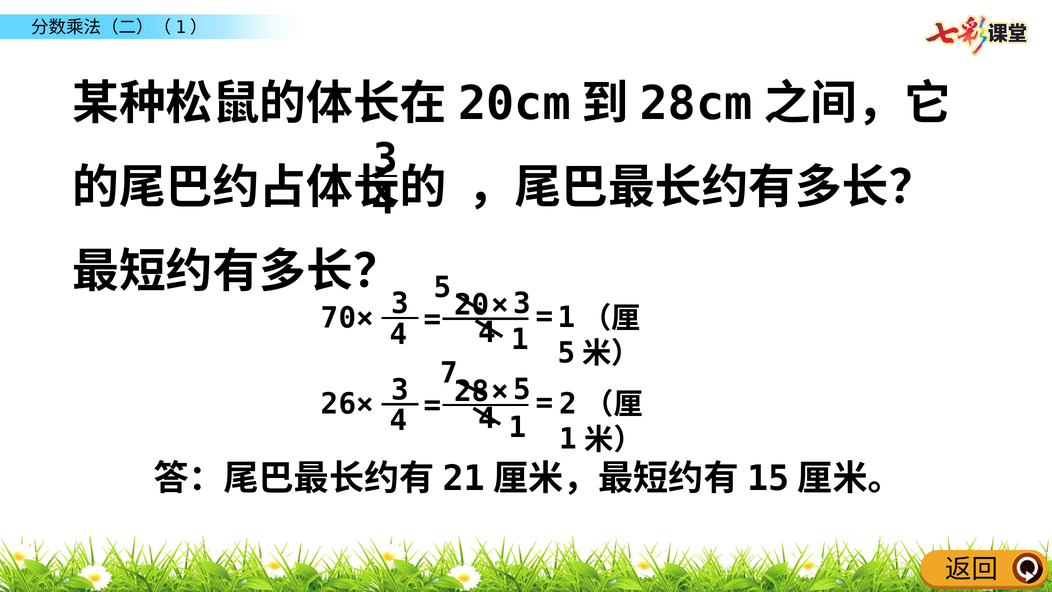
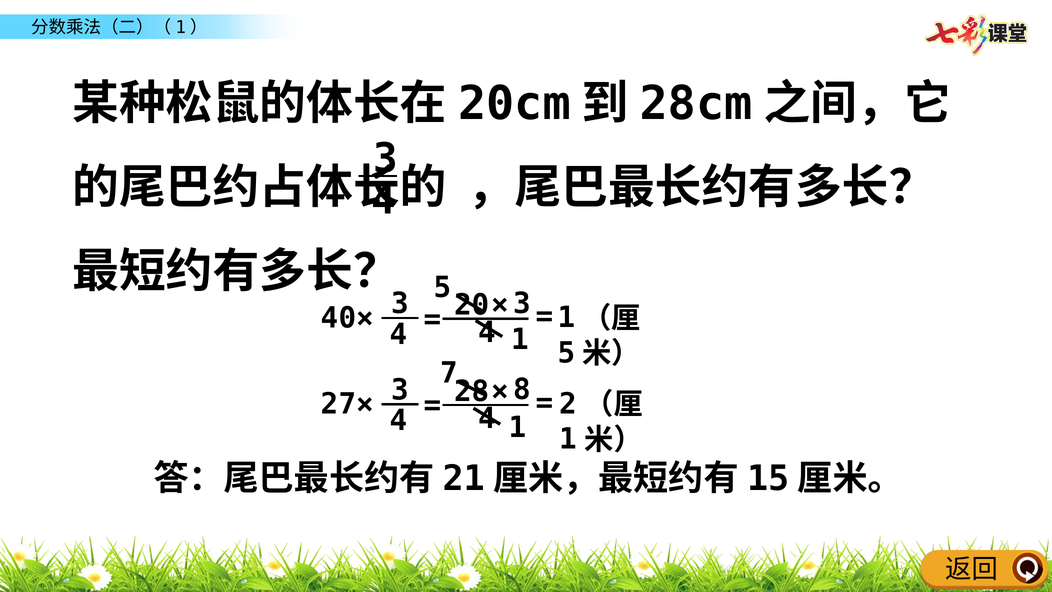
70×: 70× -> 40× (347, 318)
28 5: 5 -> 8 (522, 390)
26×: 26× -> 27× (347, 404)
